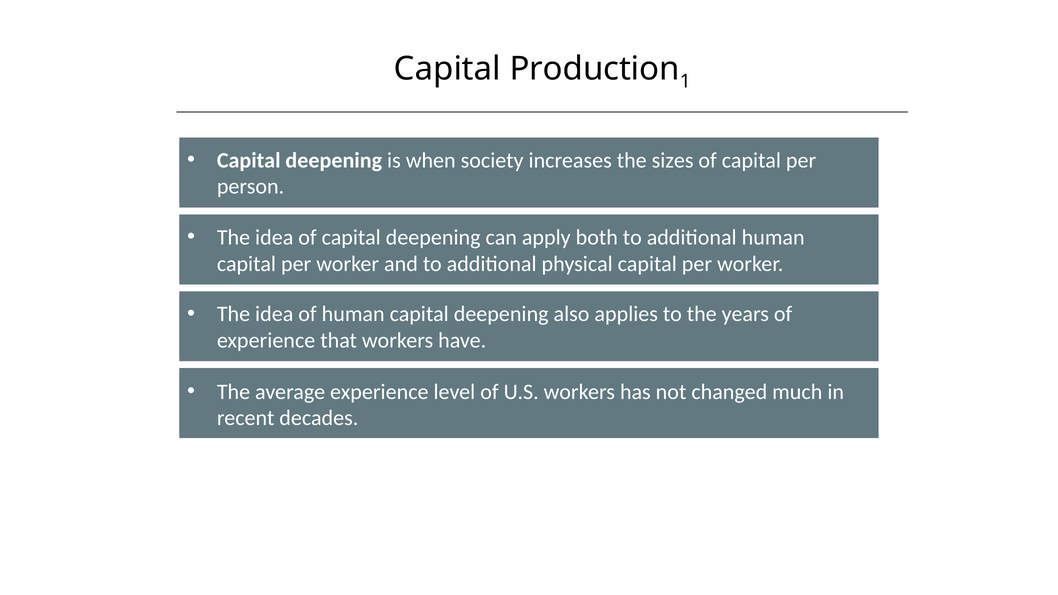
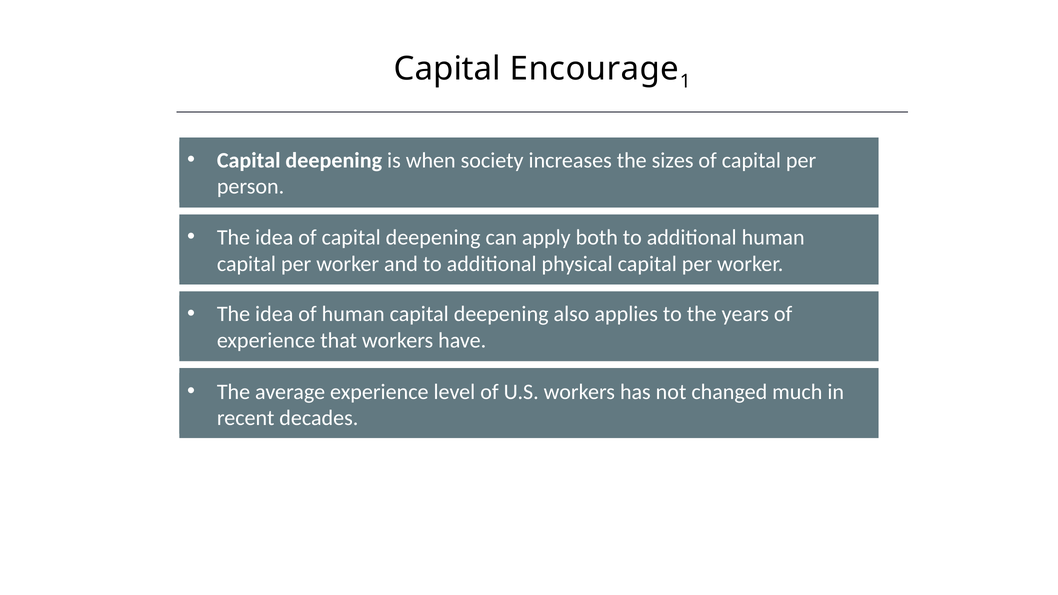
Production: Production -> Encourage (594, 69)
